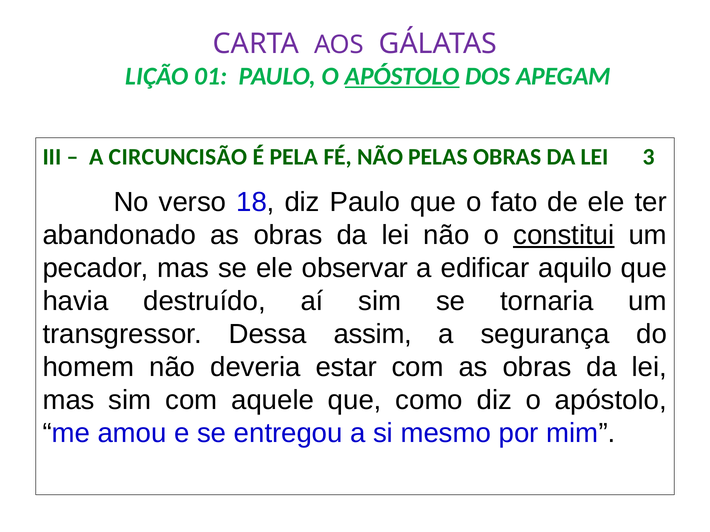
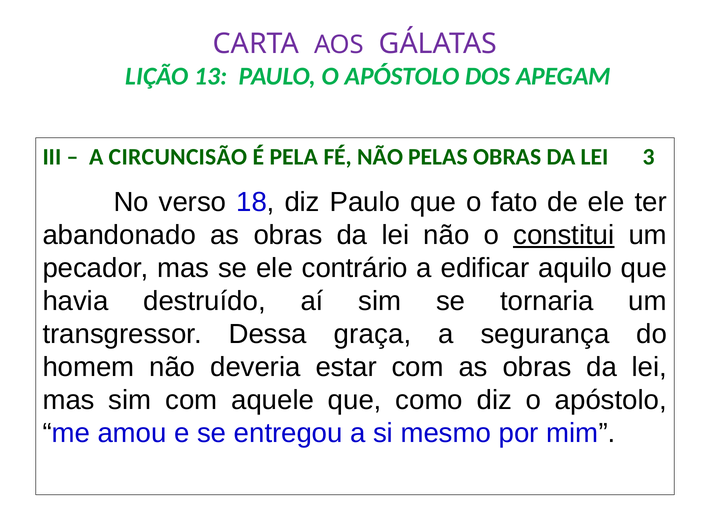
01: 01 -> 13 (211, 76)
APÓSTOLO underline: present -> none (402, 76)
observar: observar -> contrário (355, 268)
assim: assim -> graça (373, 335)
